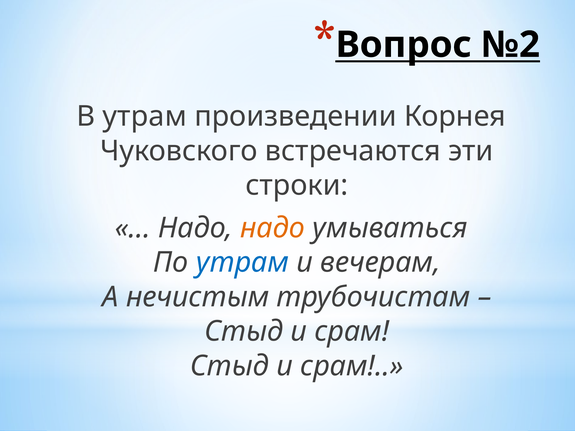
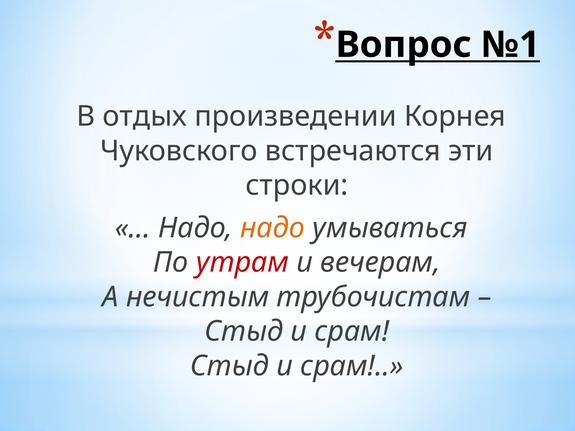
№2: №2 -> №1 (511, 45)
В утрам: утрам -> отдых (145, 116)
утрам colour: blue -> red (242, 263)
